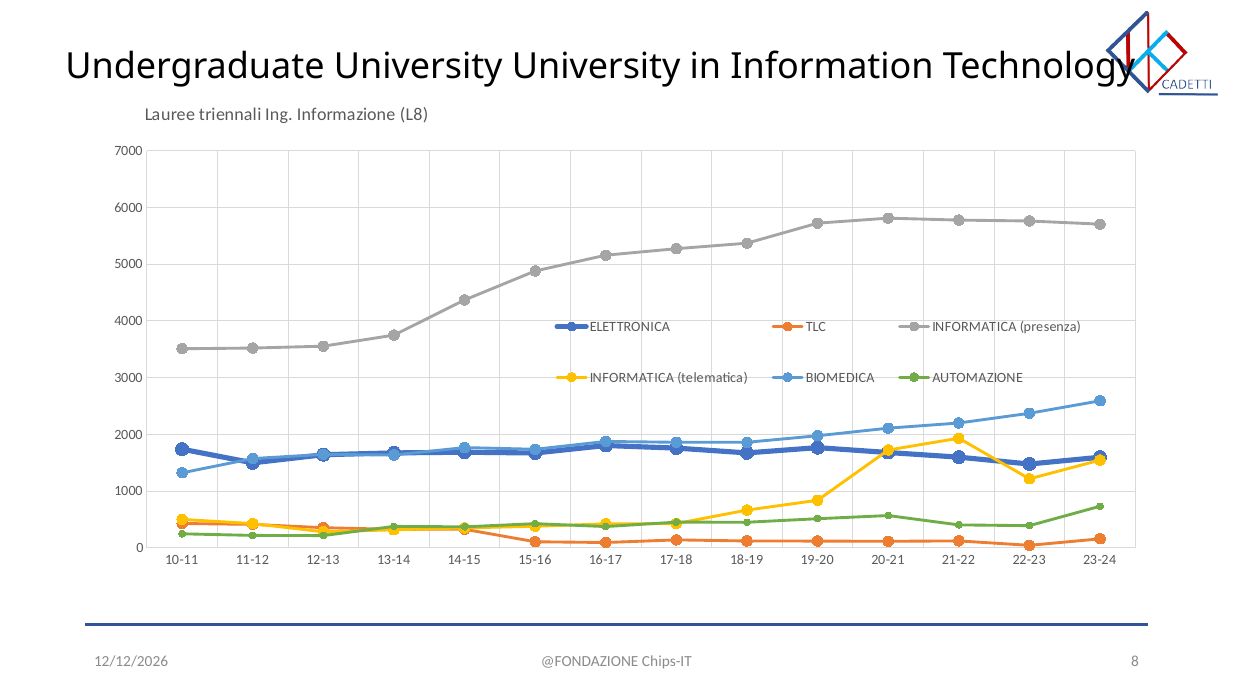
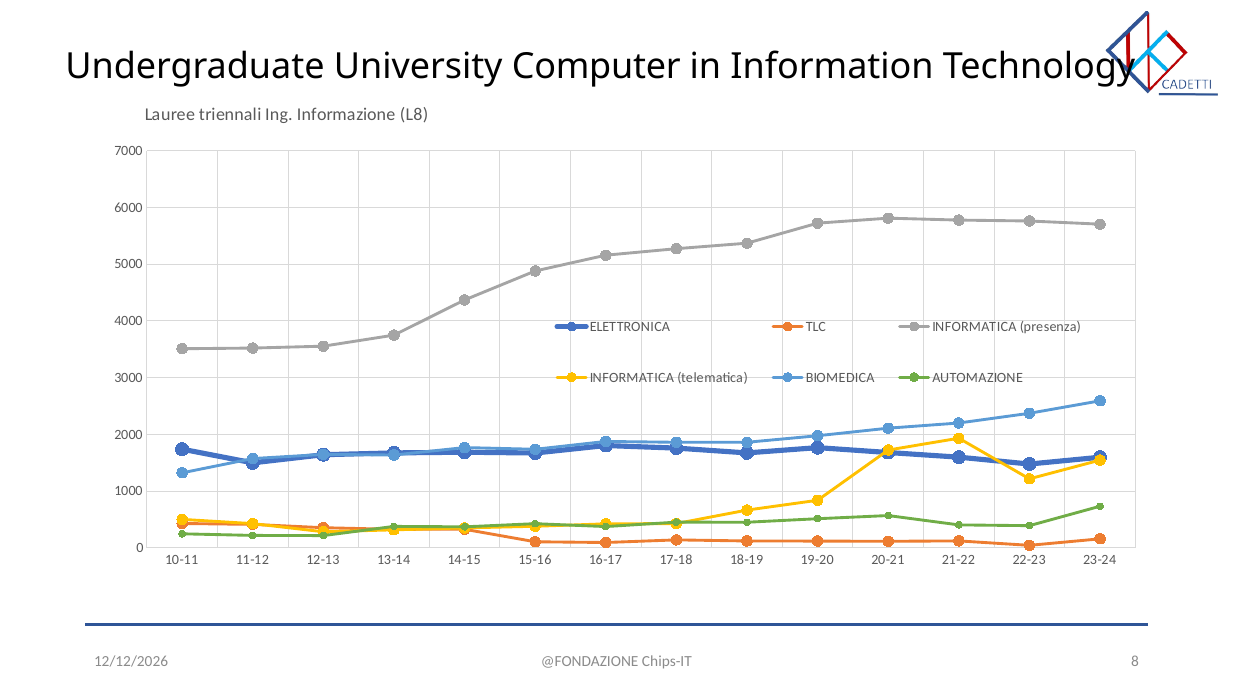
University University: University -> Computer (596, 67)
